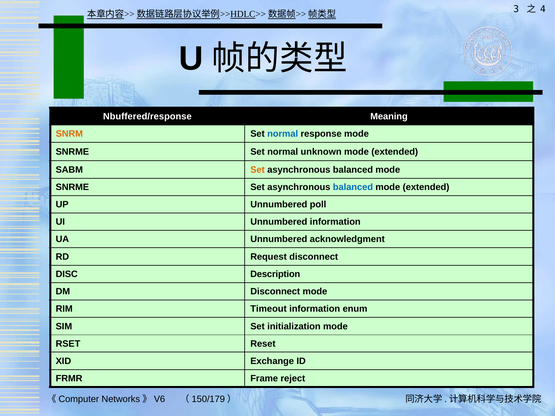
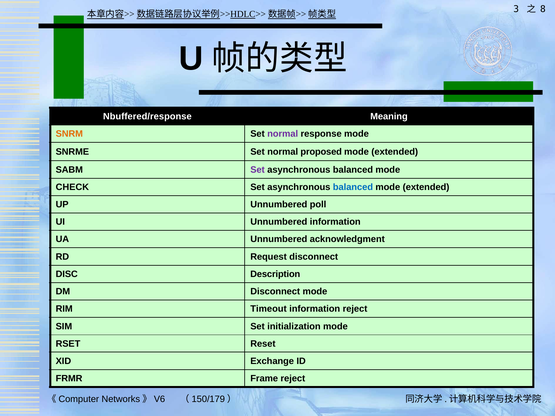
4: 4 -> 8 (543, 9)
normal colour: blue -> purple (283, 134)
unknown: unknown -> proposed (321, 152)
Set colour: orange -> purple (258, 170)
SNRME: SNRME -> CHECK (72, 187)
information enum: enum -> reject (355, 309)
